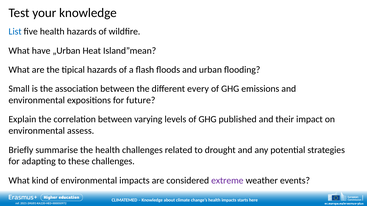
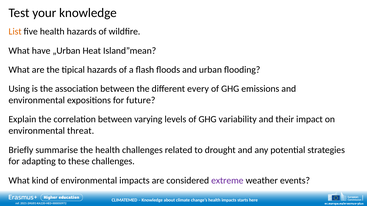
List colour: blue -> orange (15, 32)
Small: Small -> Using (19, 89)
published: published -> variability (238, 120)
assess: assess -> threat (81, 131)
